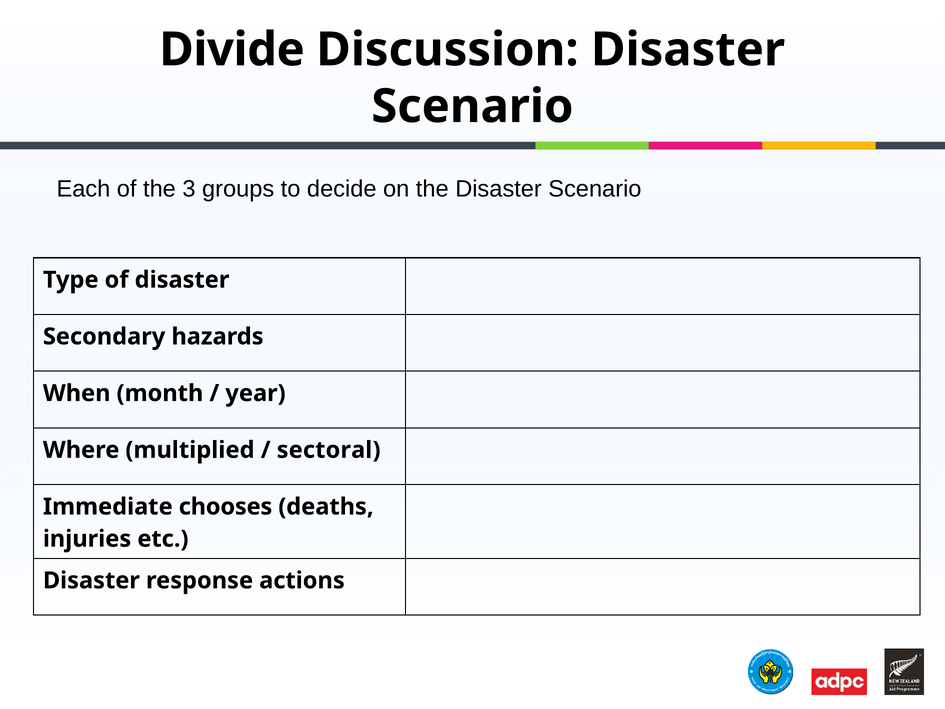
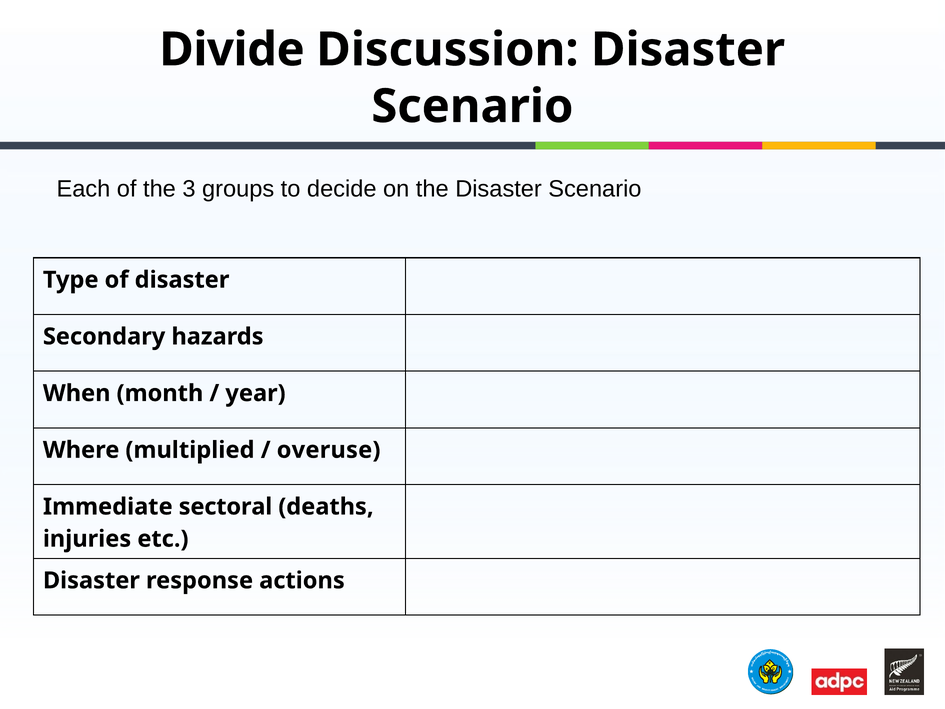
sectoral: sectoral -> overuse (329, 450)
chooses: chooses -> sectoral (225, 507)
